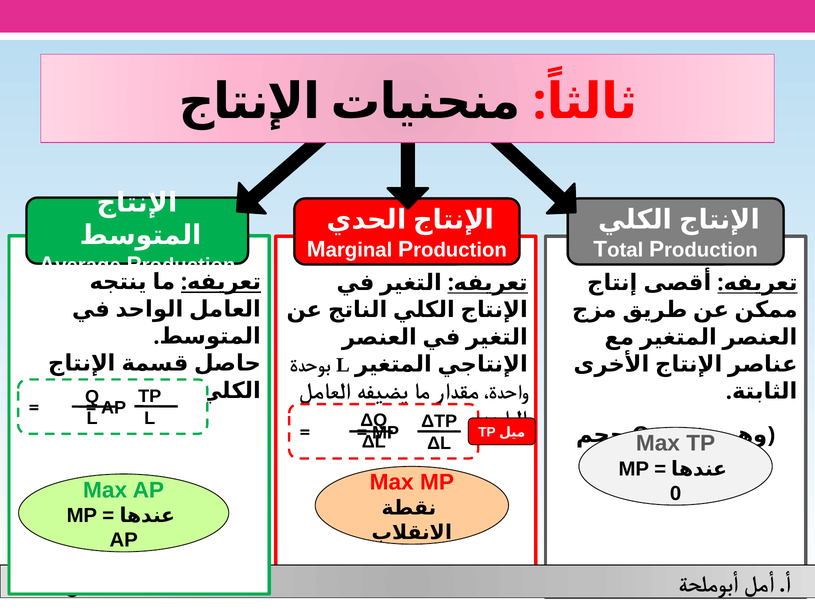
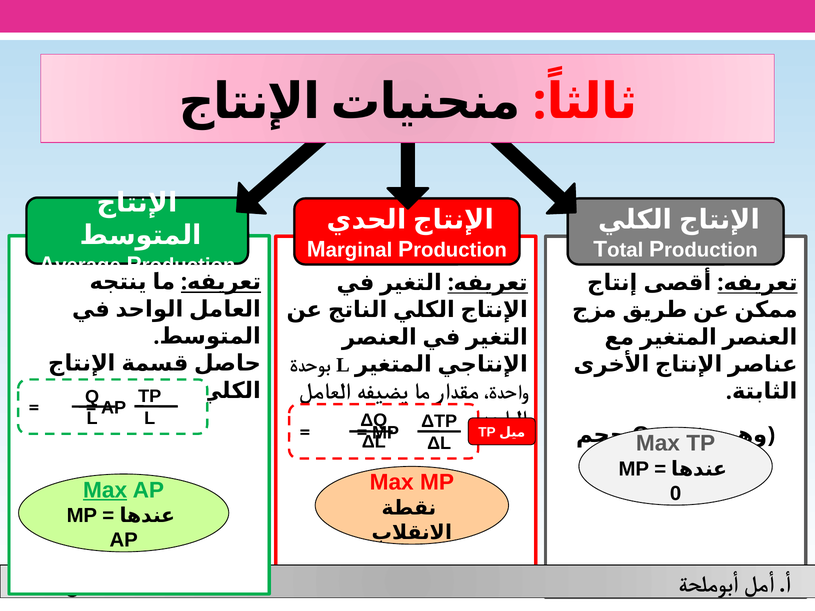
Max underline: none -> present (105, 490)
